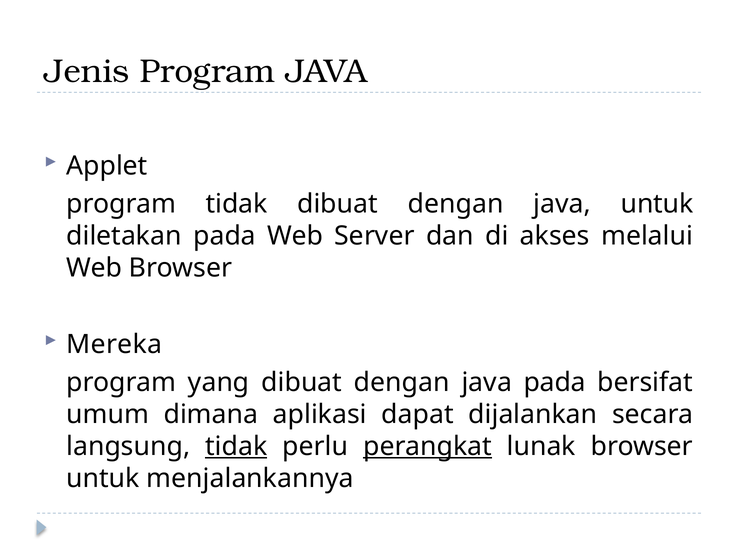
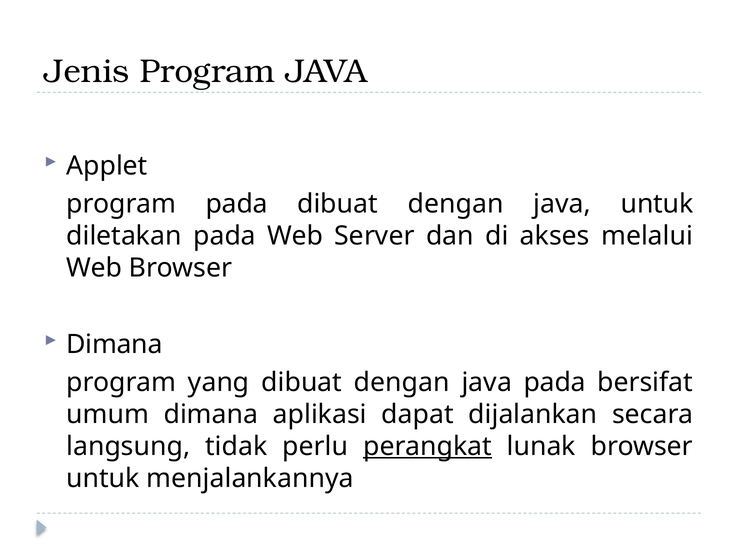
program tidak: tidak -> pada (237, 204)
Mereka: Mereka -> Dimana (114, 344)
tidak underline: present -> none (236, 446)
